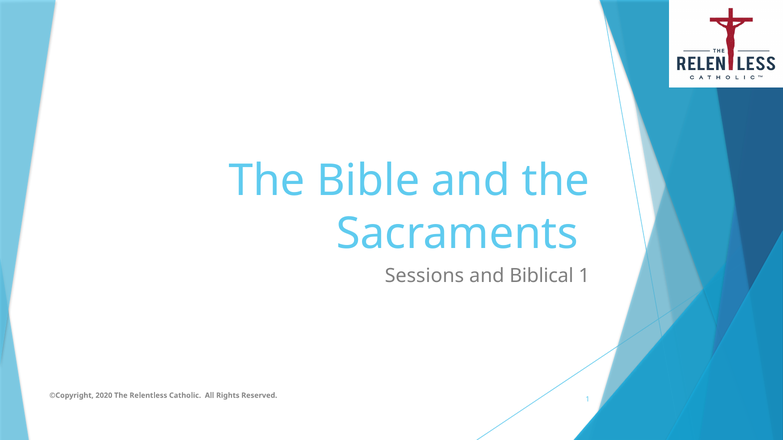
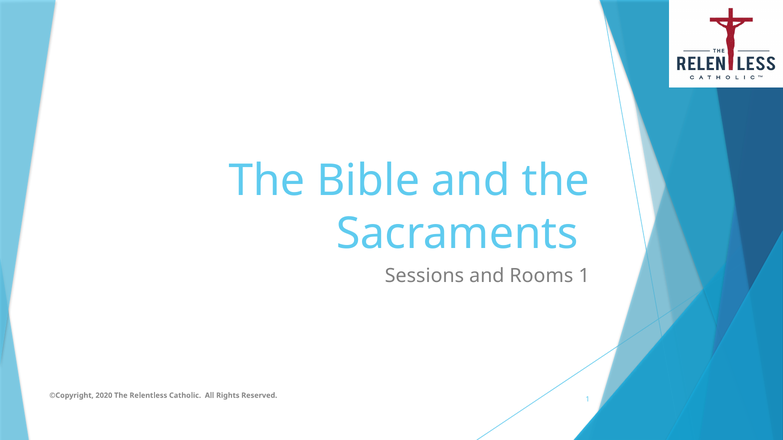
Biblical: Biblical -> Rooms (541, 276)
